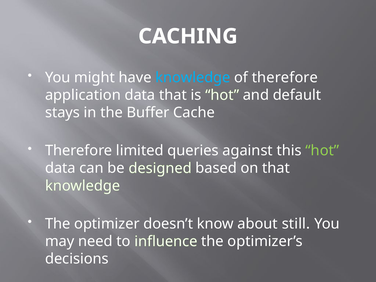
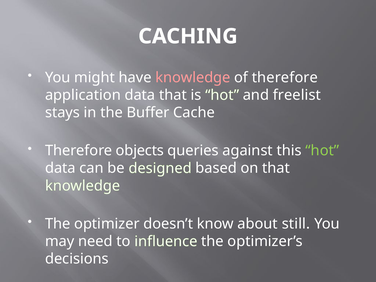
knowledge colour: light blue -> pink (193, 77)
default: default -> freelist (297, 95)
limited: limited -> objects (140, 151)
